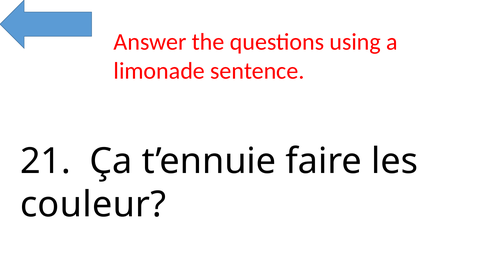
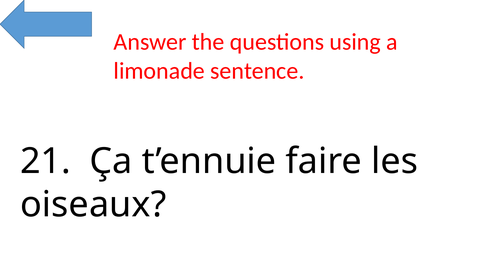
couleur: couleur -> oiseaux (93, 205)
